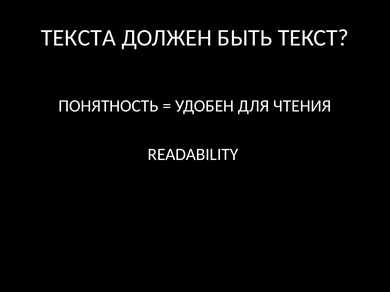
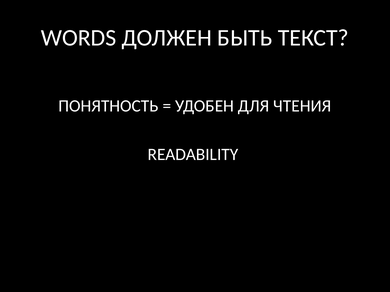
ТЕКСТА: ТЕКСТА -> WORDS (79, 38)
